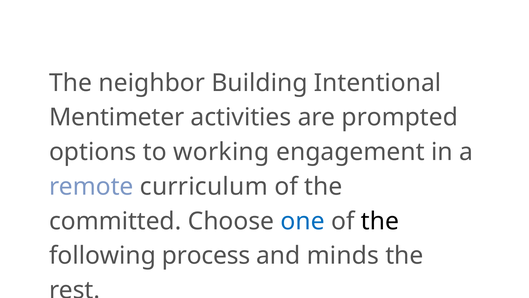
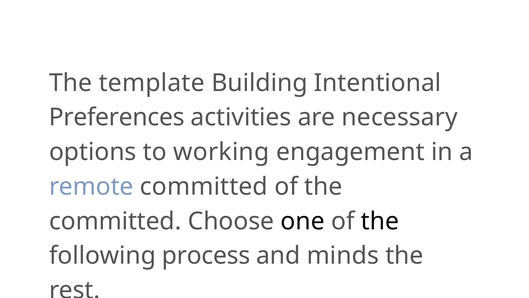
neighbor: neighbor -> template (152, 83)
Mentimeter: Mentimeter -> Preferences (117, 117)
prompted: prompted -> necessary (400, 117)
remote curriculum: curriculum -> committed (204, 186)
one colour: blue -> black (303, 221)
